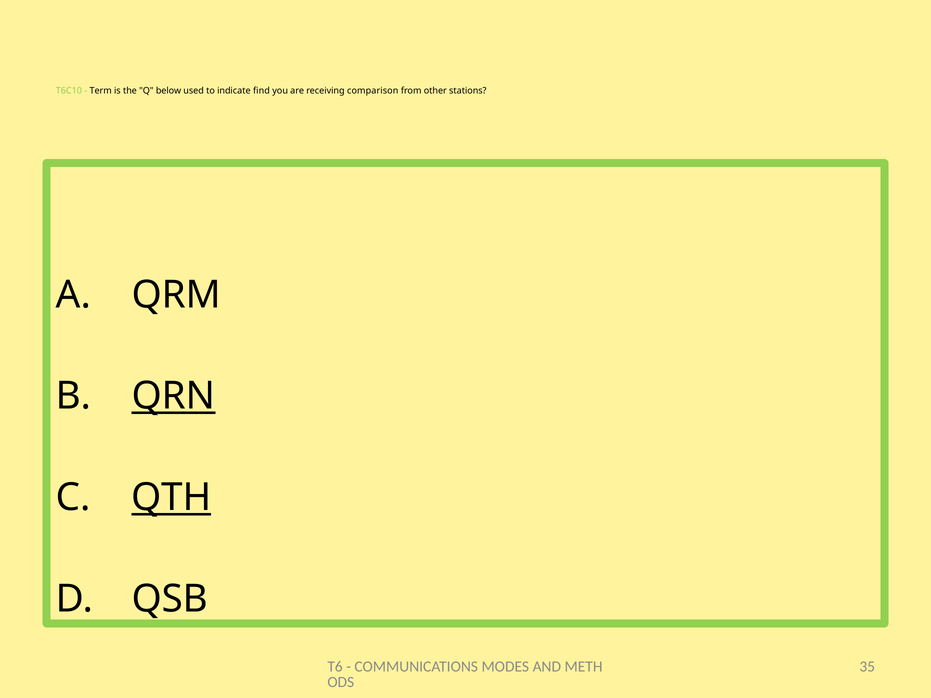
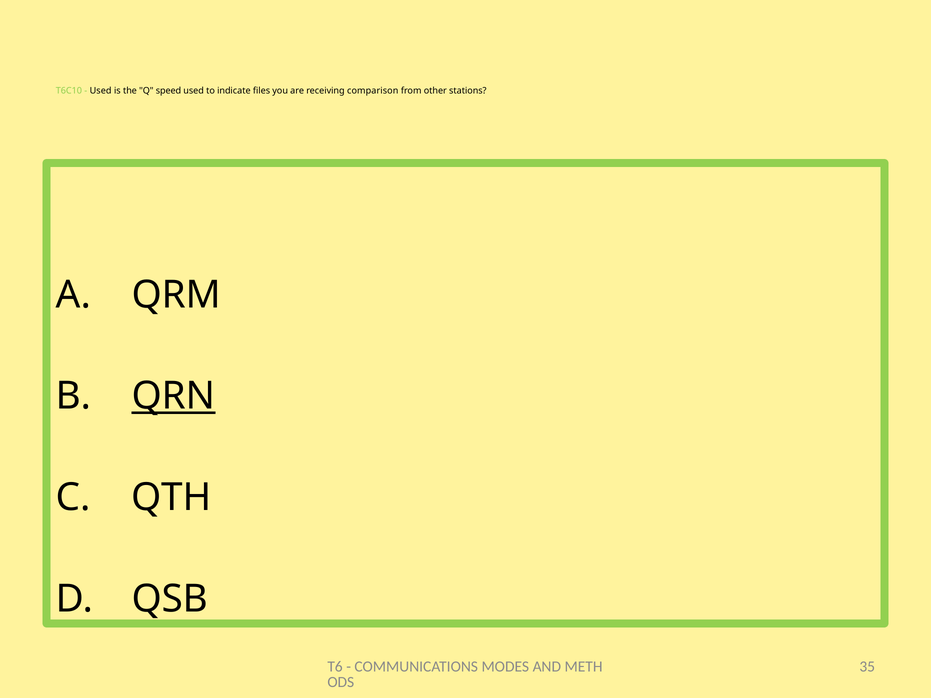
Term: Term -> Used (101, 91)
below: below -> speed (169, 91)
find: find -> files (262, 91)
QTH underline: present -> none (171, 498)
